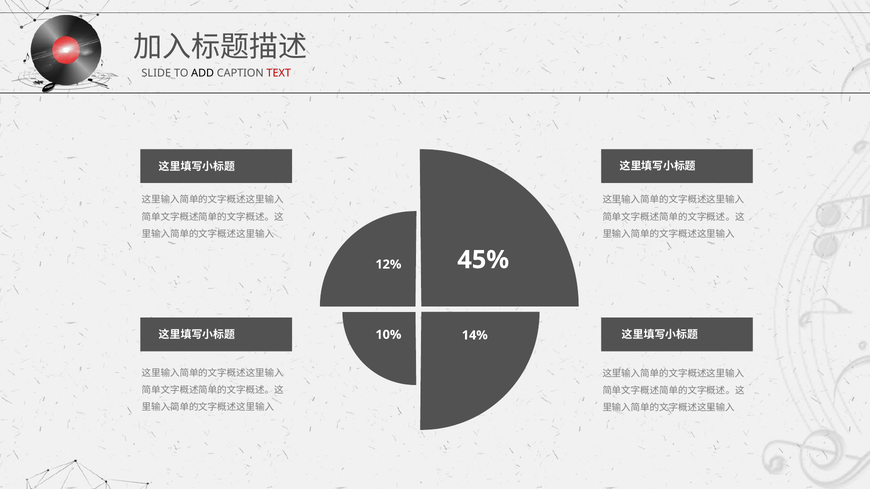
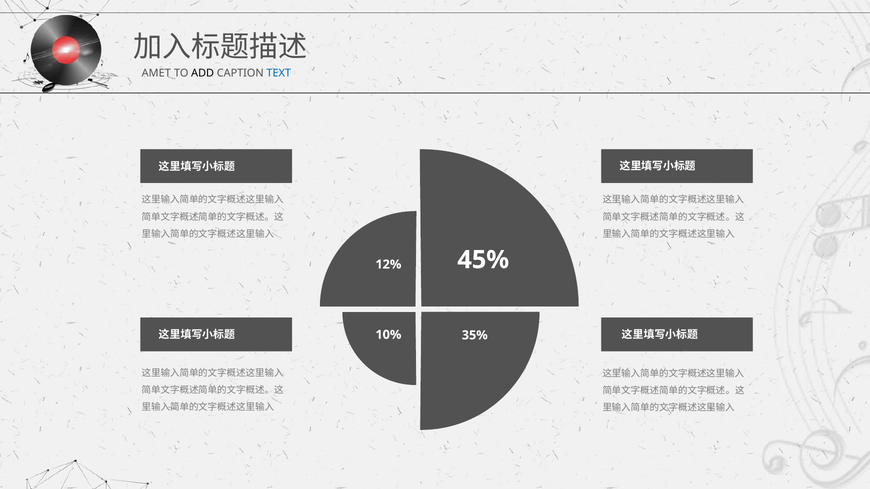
SLIDE: SLIDE -> AMET (156, 73)
TEXT colour: red -> blue (279, 73)
14%: 14% -> 35% (475, 336)
